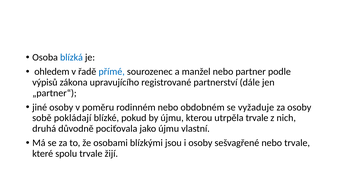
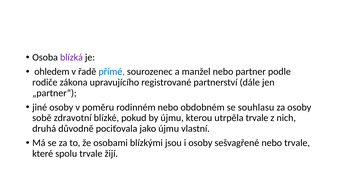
blízká colour: blue -> purple (71, 57)
výpisů: výpisů -> rodiče (45, 82)
vyžaduje: vyžaduje -> souhlasu (256, 107)
pokládají: pokládají -> zdravotní (73, 118)
